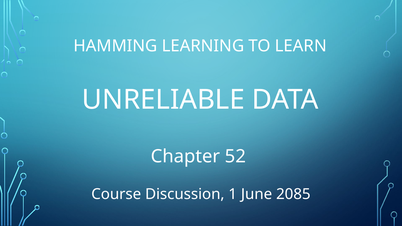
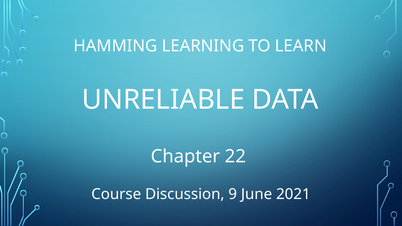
52: 52 -> 22 (236, 156)
1: 1 -> 9 (233, 194)
2085: 2085 -> 2021 (293, 194)
